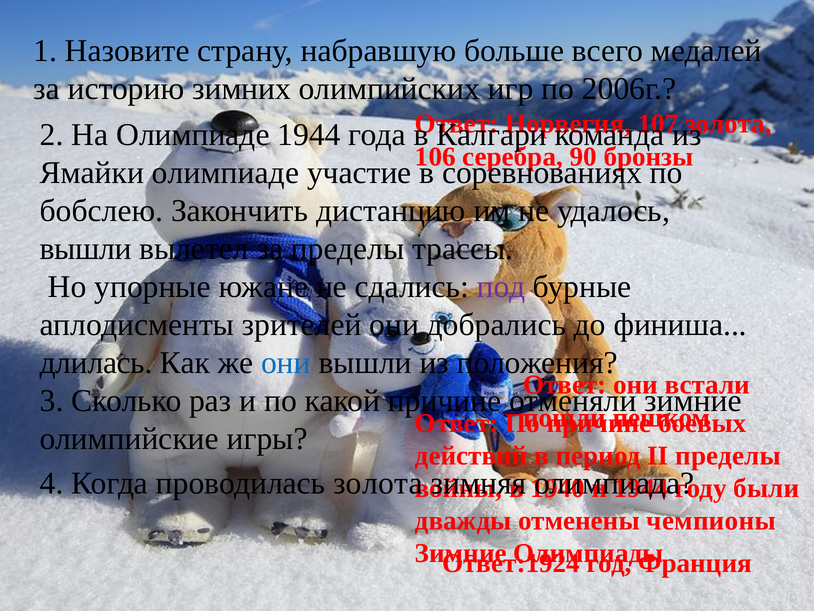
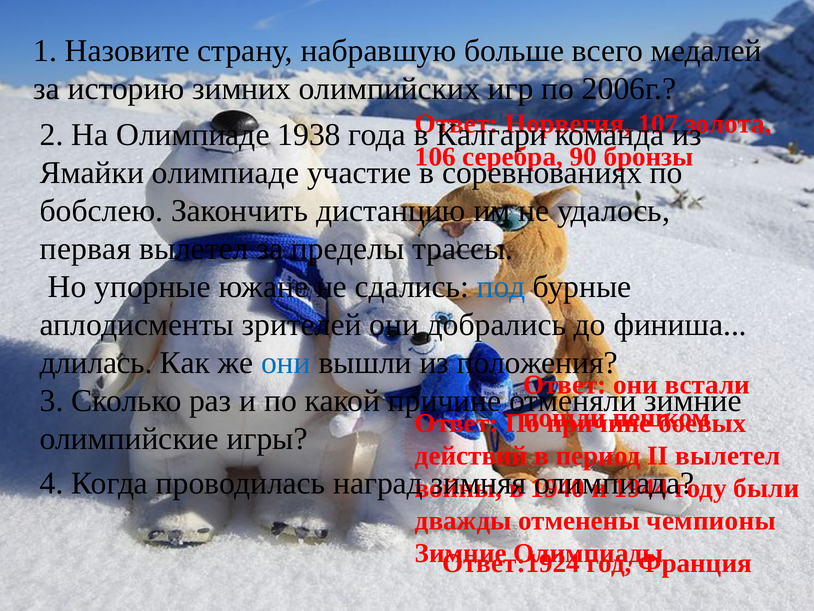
Олимпиаде 1944: 1944 -> 1938 (309, 135)
вышли: вышли -> первая (86, 249)
под colour: purple -> blue (501, 287)
II пределы: пределы -> вылетел (728, 455)
проводилась золота: золота -> наград (378, 483)
